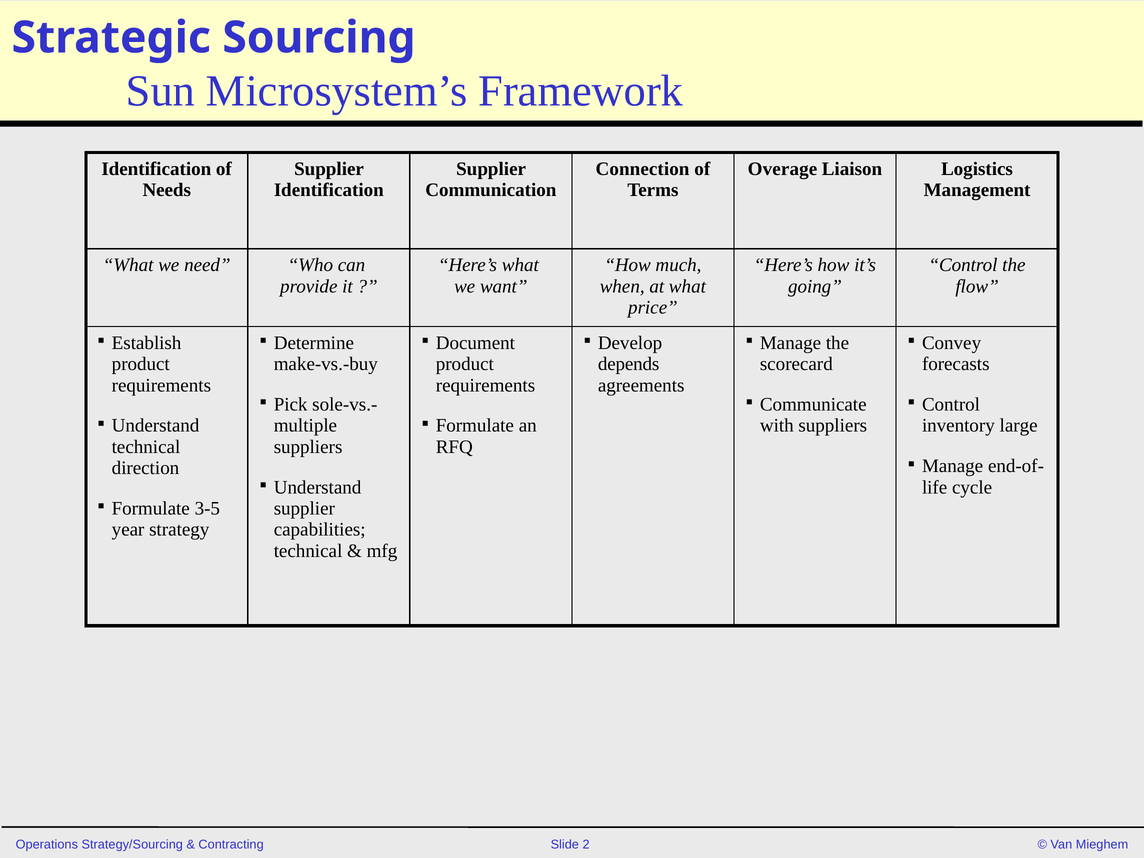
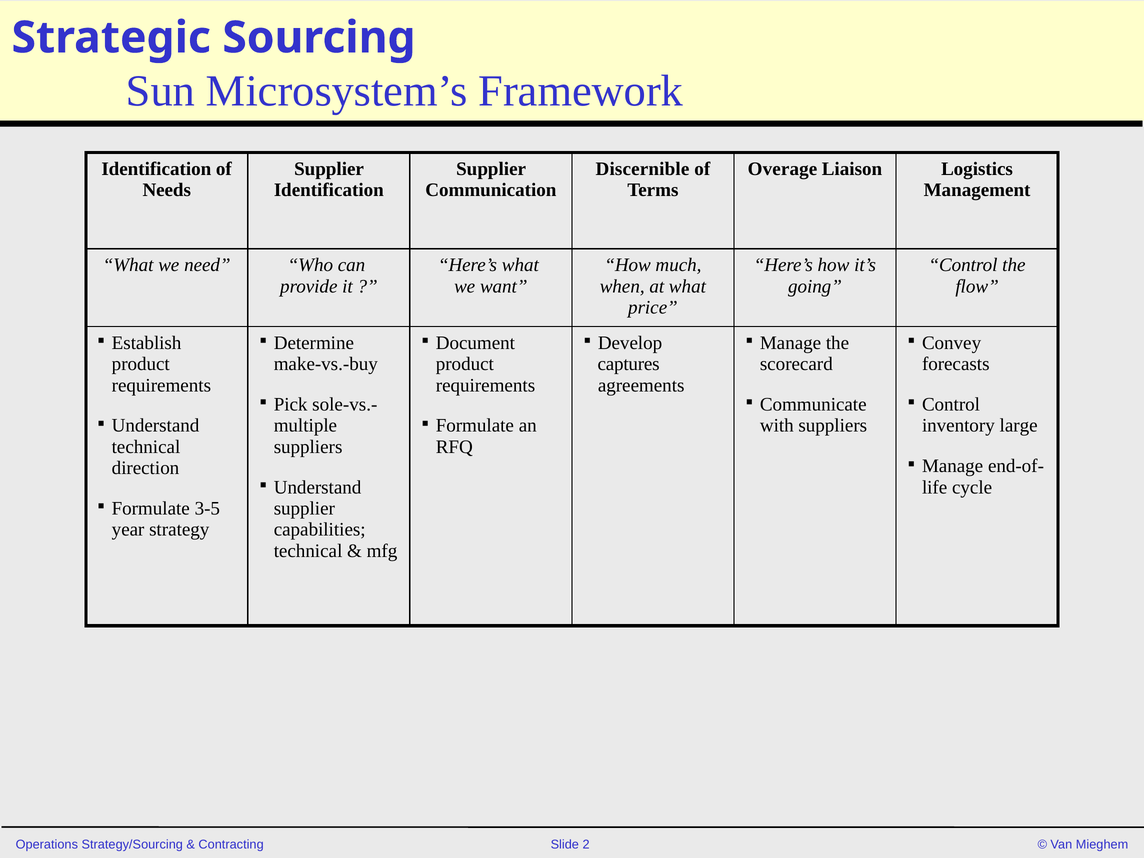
Connection: Connection -> Discernible (642, 169)
depends: depends -> captures (629, 364)
